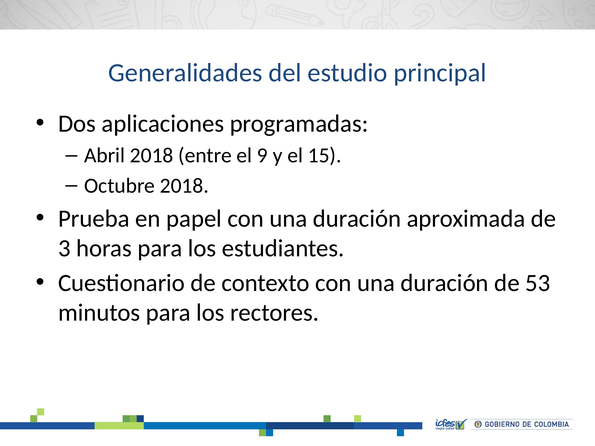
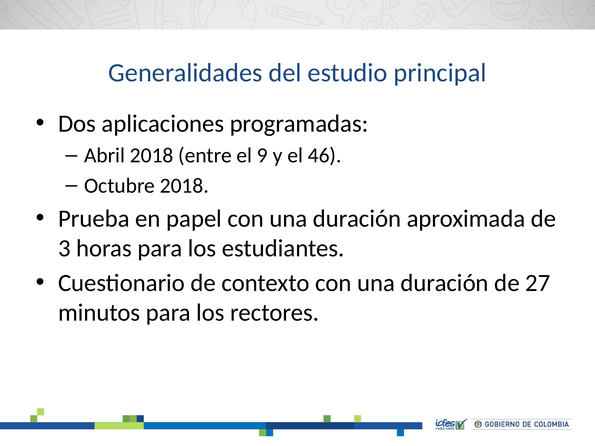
15: 15 -> 46 (325, 156)
53: 53 -> 27 (538, 283)
